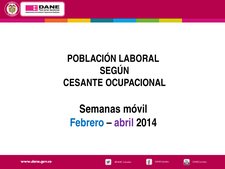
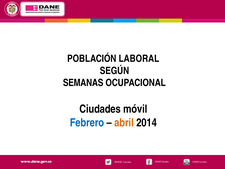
CESANTE: CESANTE -> SEMANAS (83, 83)
Semanas: Semanas -> Ciudades (100, 109)
abril colour: purple -> orange (124, 122)
